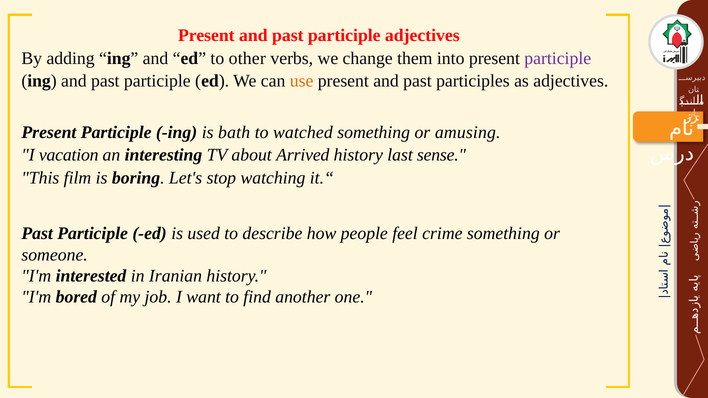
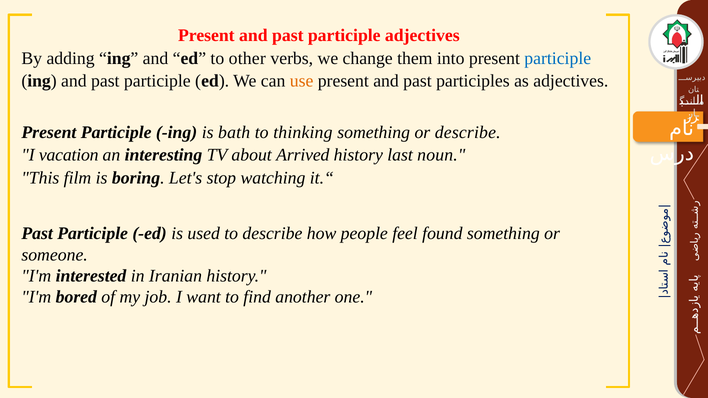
participle colour: purple -> blue (558, 58)
watched: watched -> thinking (303, 132)
or amusing: amusing -> describe (468, 132)
sense: sense -> noun (441, 155)
crime: crime -> found (442, 234)
